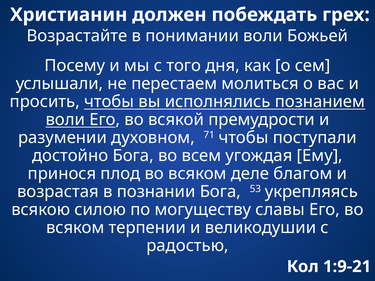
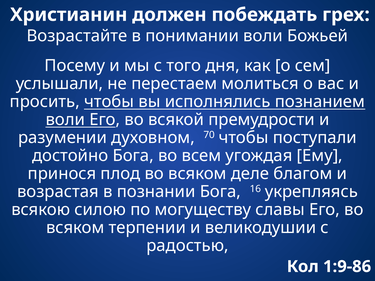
71: 71 -> 70 (209, 135)
53: 53 -> 16 (255, 189)
1:9-21: 1:9-21 -> 1:9-86 (347, 267)
